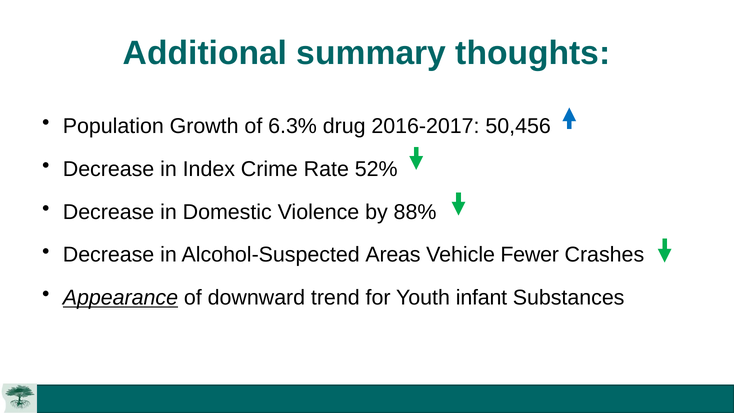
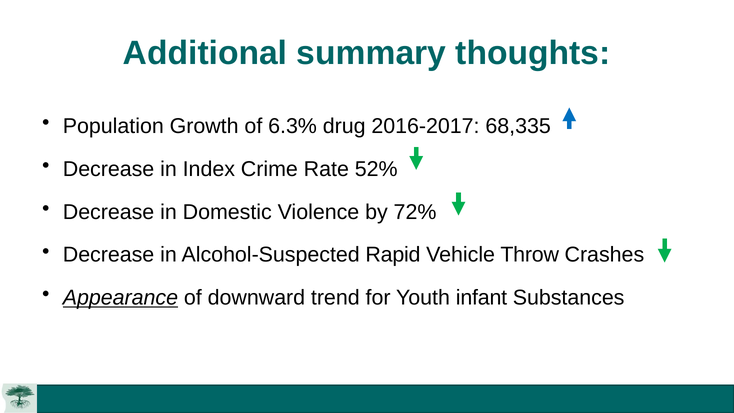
50,456: 50,456 -> 68,335 (518, 126)
88%: 88% -> 72% (415, 212)
Areas: Areas -> Rapid (393, 255)
Fewer: Fewer -> Throw (530, 255)
